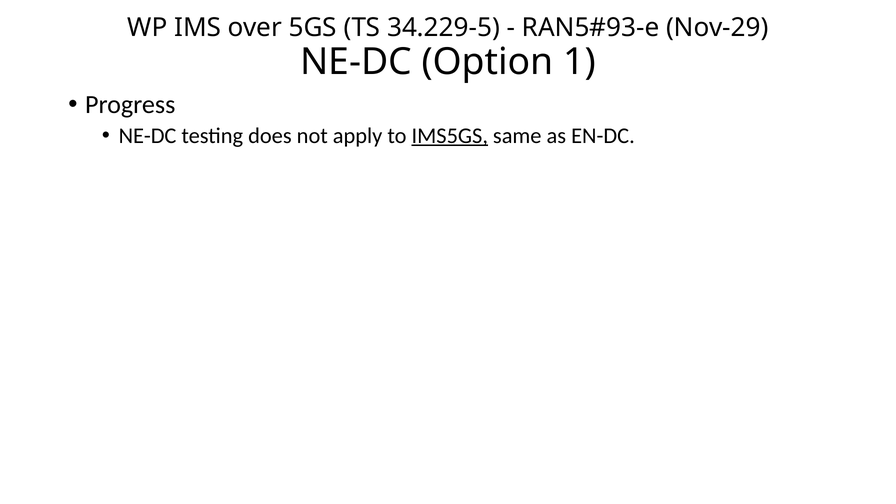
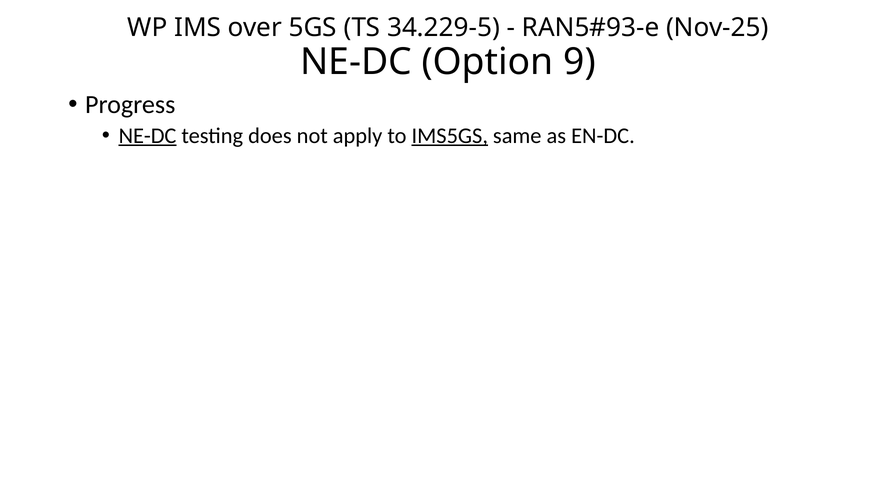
Nov-29: Nov-29 -> Nov-25 (717, 28)
1: 1 -> 9 (580, 62)
NE-DC underline: none -> present (148, 136)
